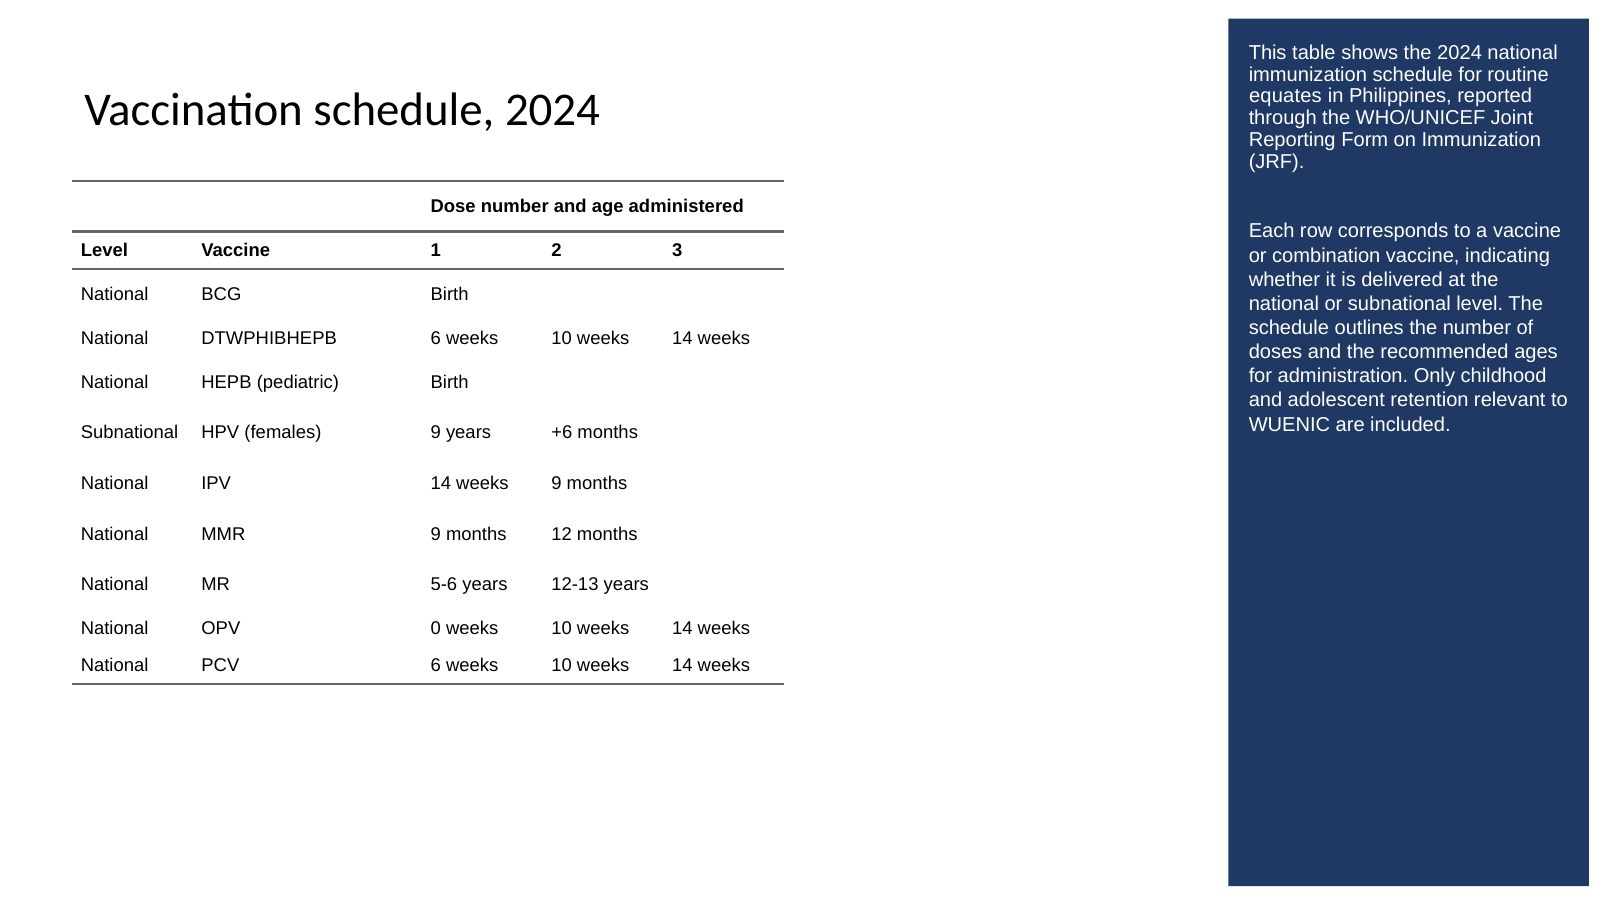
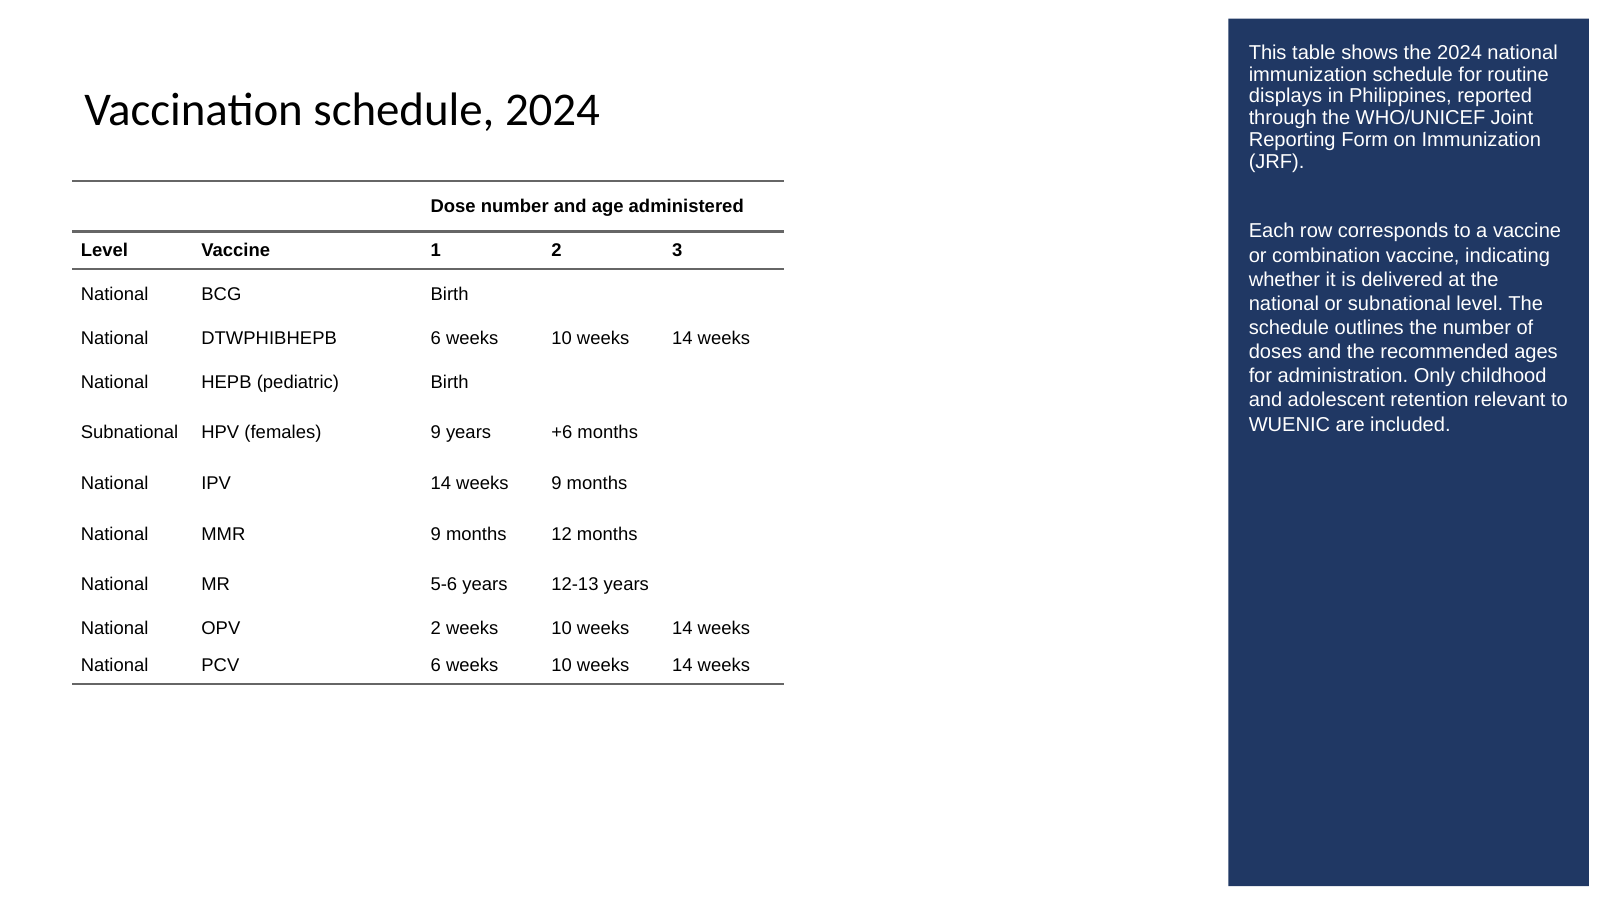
equates: equates -> displays (1285, 96)
OPV 0: 0 -> 2 (436, 628)
